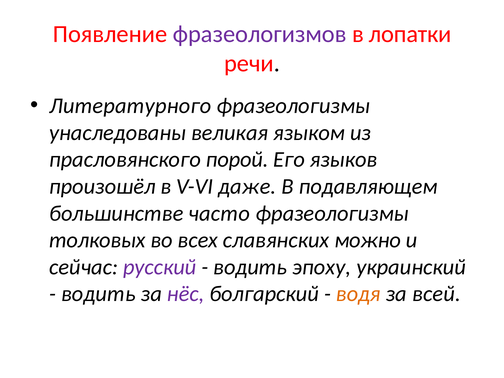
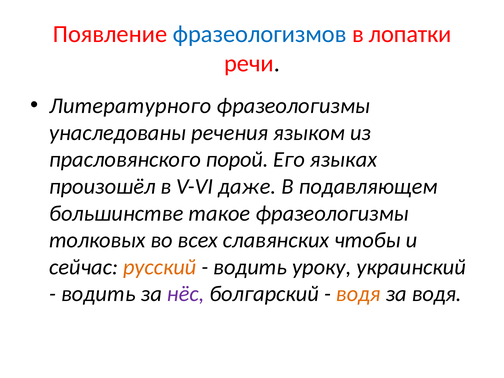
фразеологизмов colour: purple -> blue (260, 34)
великая: великая -> речения (230, 133)
языков: языков -> языках (344, 160)
часто: часто -> такое (219, 213)
можно: можно -> чтобы (368, 240)
русский colour: purple -> orange (160, 267)
эпоху: эпоху -> уроку (322, 267)
за всей: всей -> водя (437, 294)
